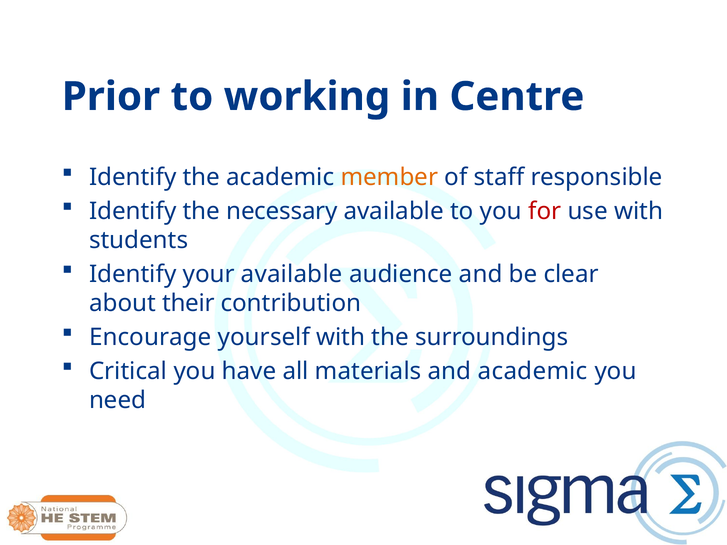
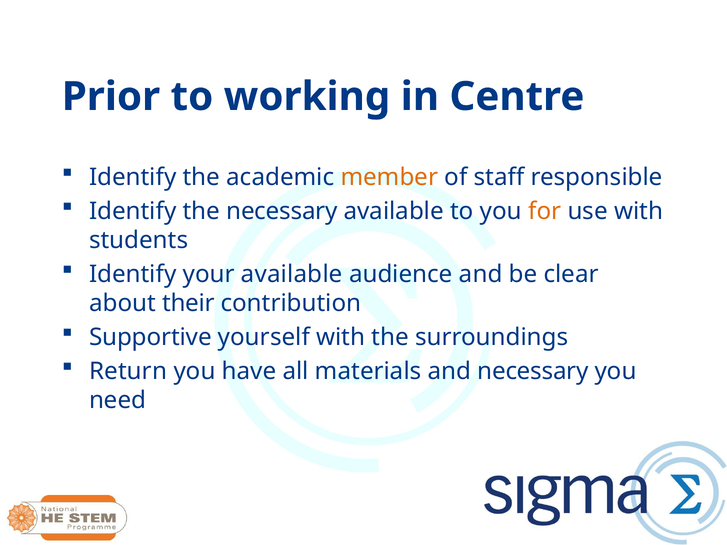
for colour: red -> orange (545, 211)
Encourage: Encourage -> Supportive (150, 337)
Critical: Critical -> Return (128, 371)
and academic: academic -> necessary (533, 371)
